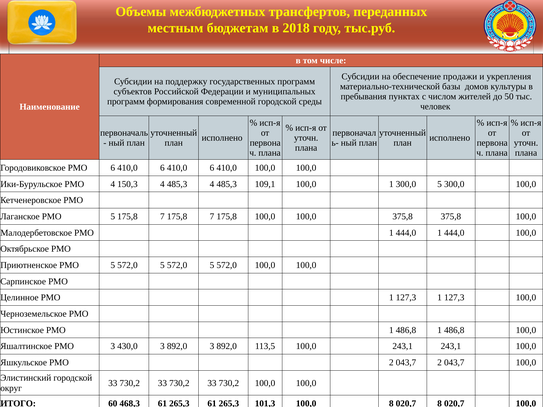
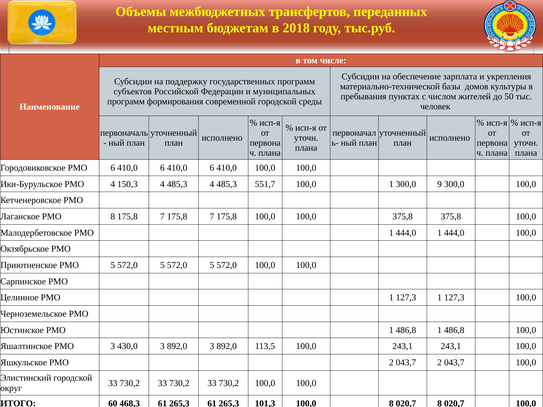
продажи: продажи -> зарплата (460, 77)
109,1: 109,1 -> 551,7 (265, 184)
300,0 5: 5 -> 9 (440, 184)
Лаганское РМО 5: 5 -> 8 (113, 217)
